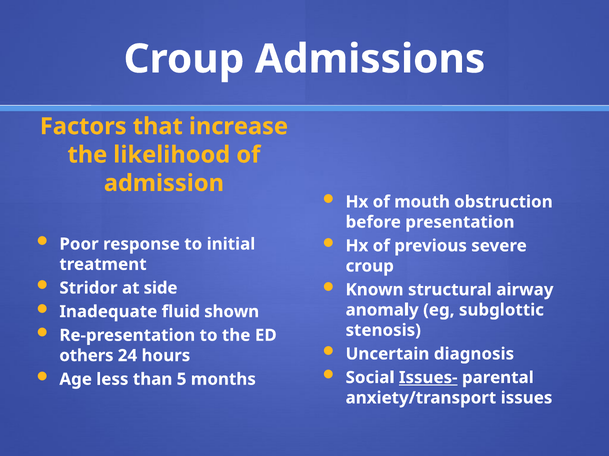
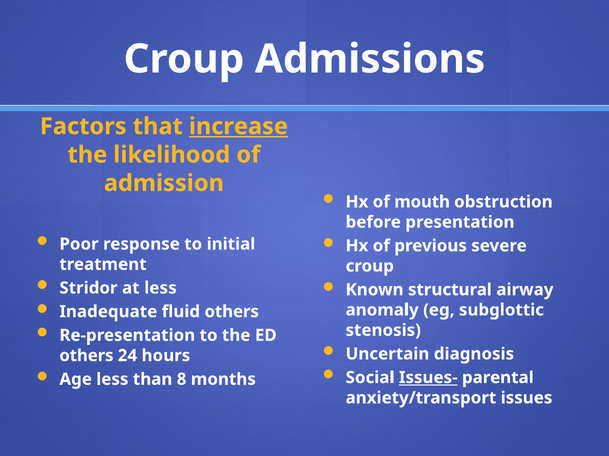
increase underline: none -> present (238, 127)
at side: side -> less (160, 288)
fluid shown: shown -> others (232, 312)
5: 5 -> 8 (182, 380)
